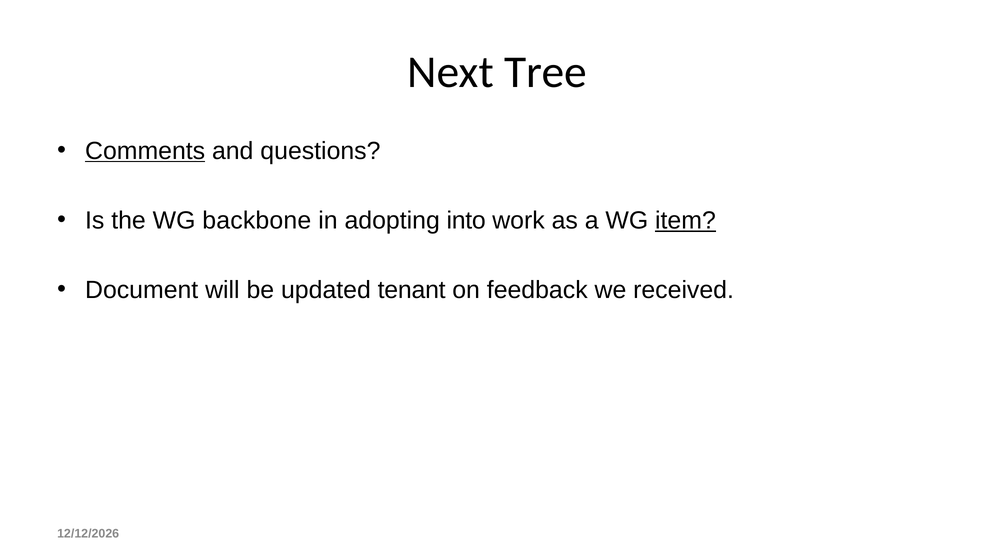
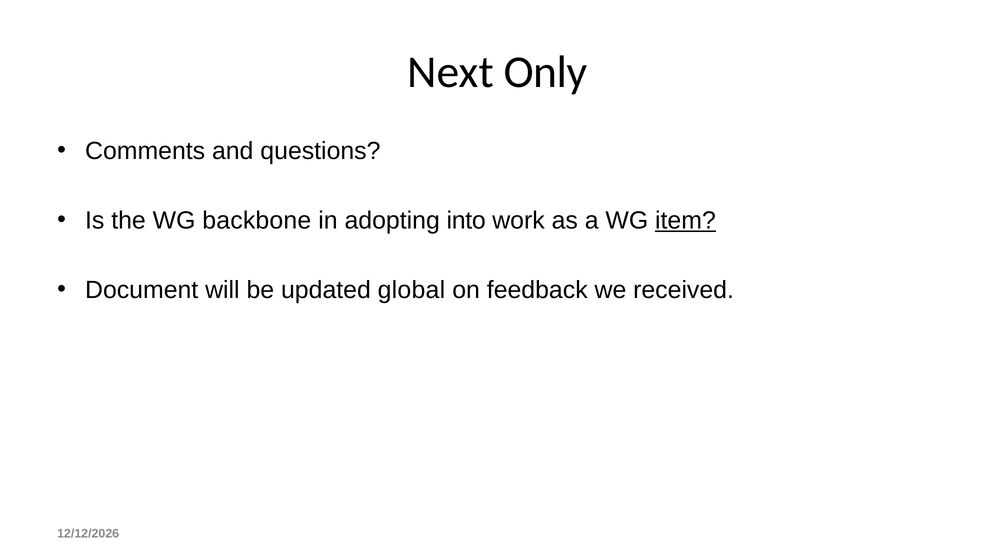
Tree: Tree -> Only (546, 72)
Comments underline: present -> none (145, 151)
tenant: tenant -> global (411, 290)
